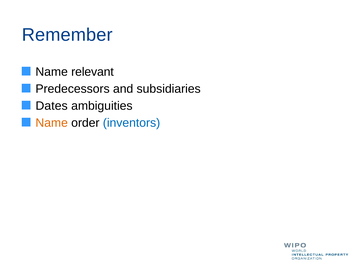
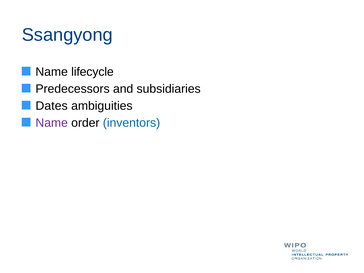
Remember: Remember -> Ssangyong (67, 35)
relevant: relevant -> lifecycle (92, 72)
Name colour: orange -> purple (52, 123)
